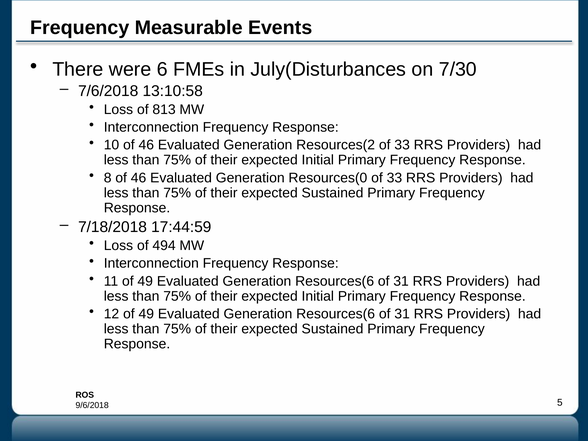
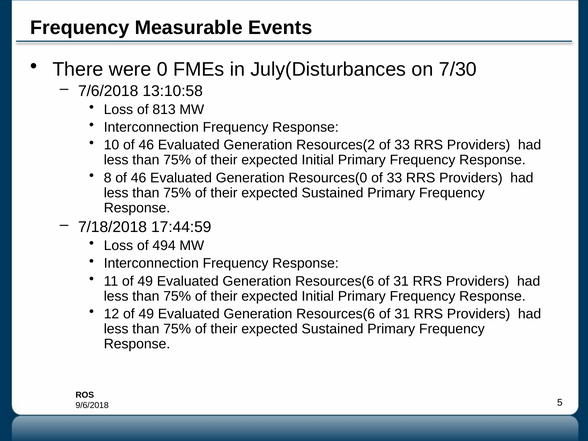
6: 6 -> 0 (162, 69)
